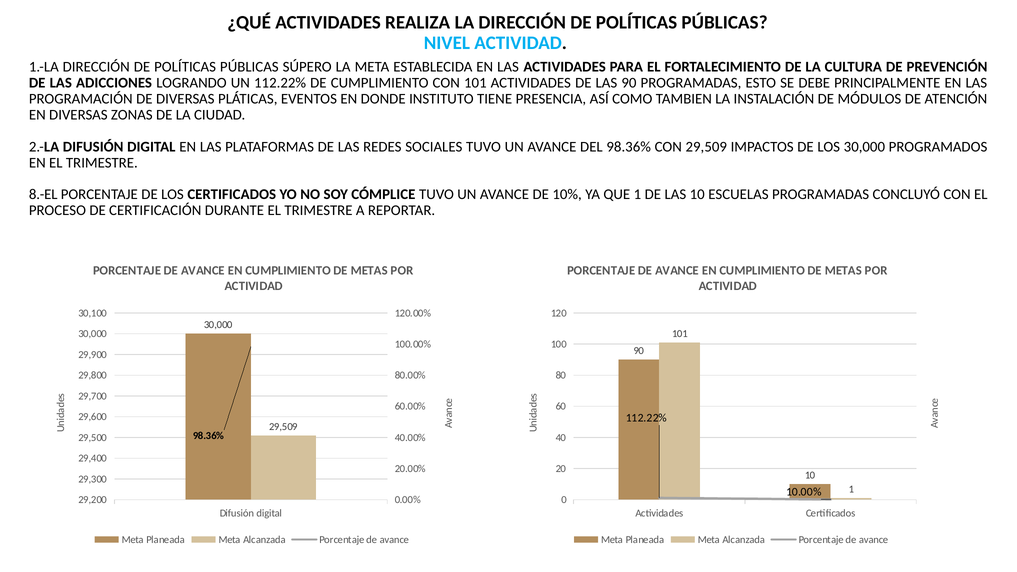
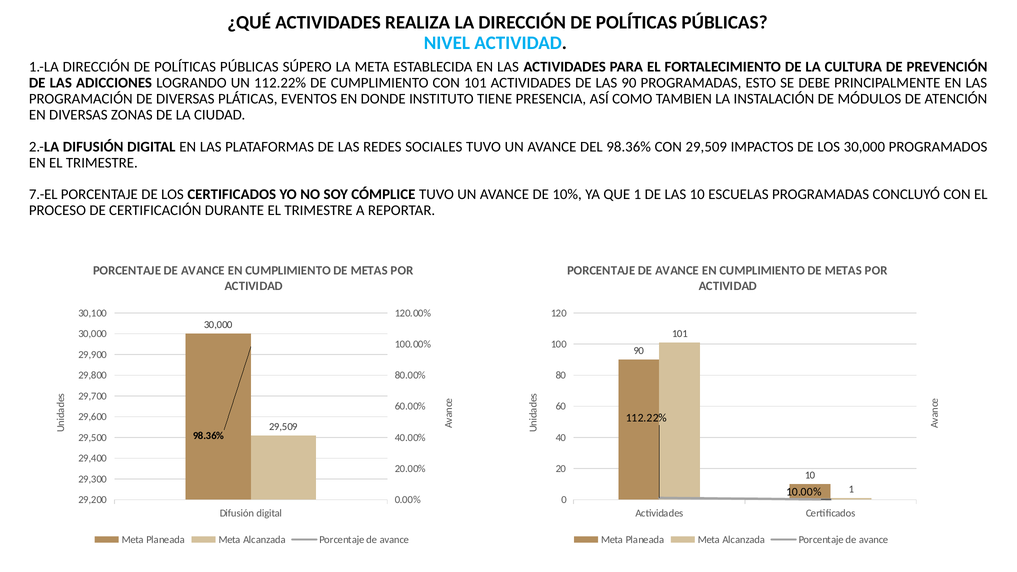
8.-EL: 8.-EL -> 7.-EL (43, 194)
